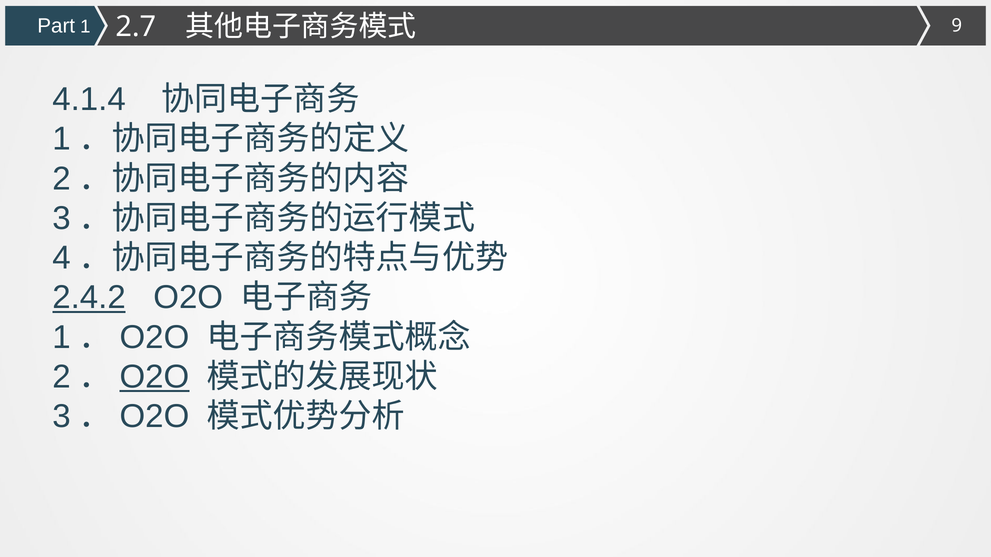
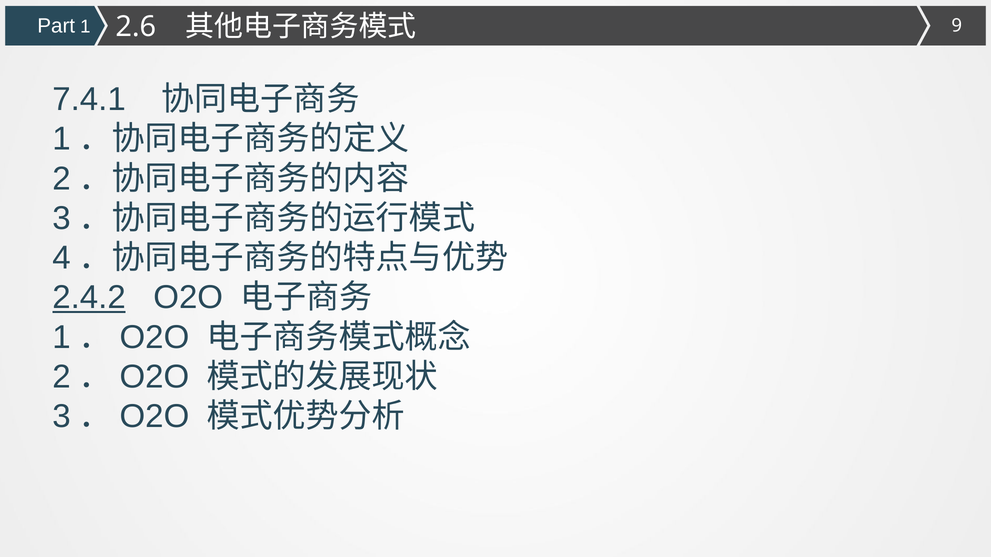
2.7: 2.7 -> 2.6 (136, 27)
4.1.4: 4.1.4 -> 7.4.1 (89, 100)
O2O underline: present -> none (154, 377)
